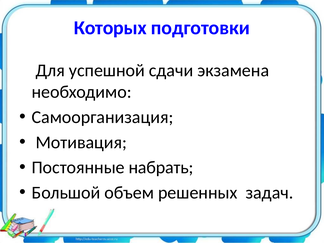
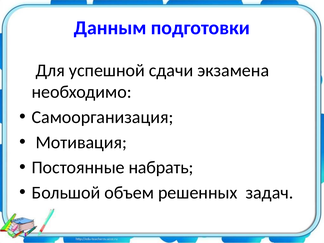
Которых: Которых -> Данным (110, 28)
